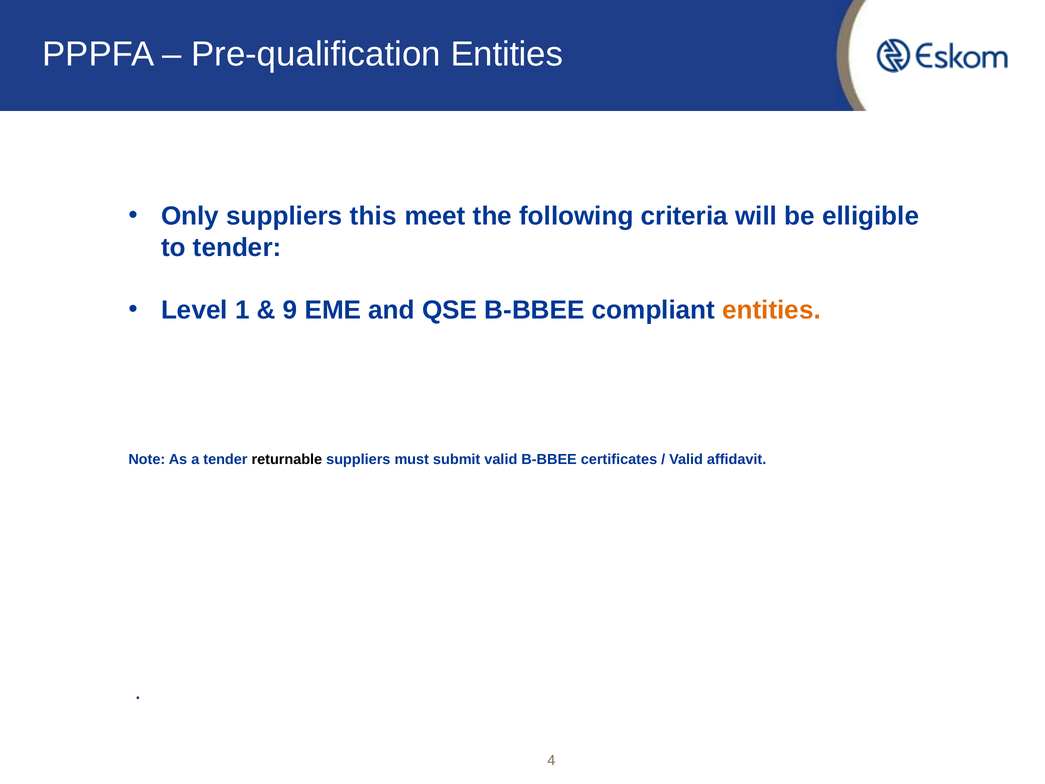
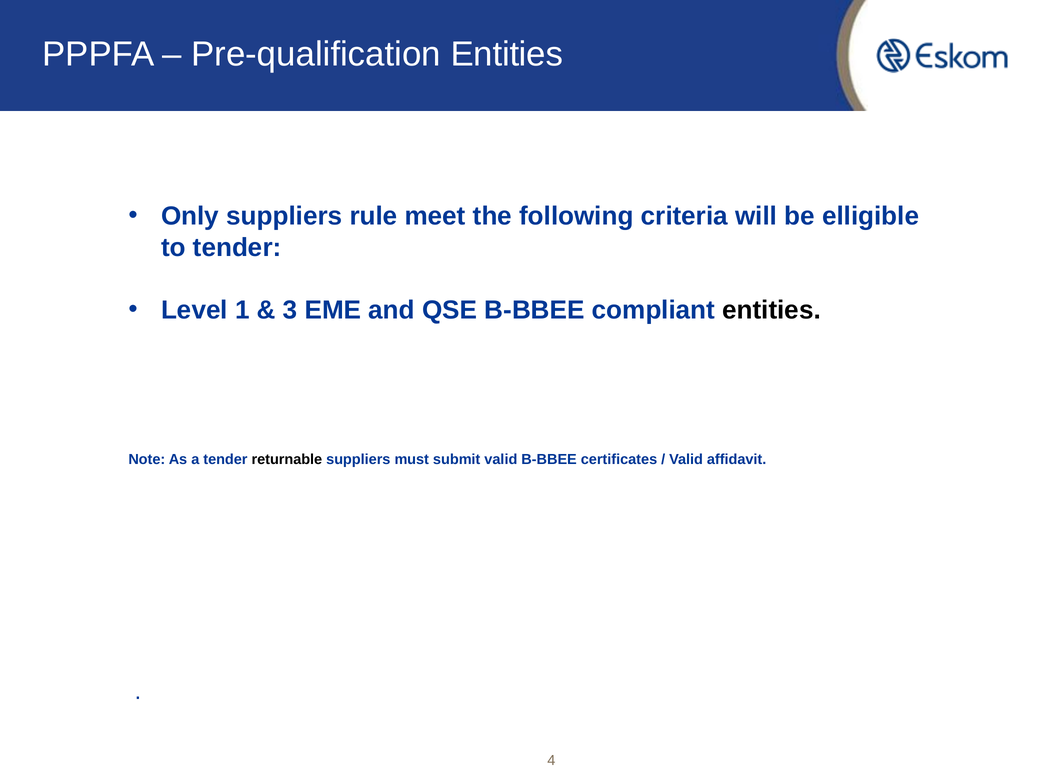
this: this -> rule (373, 216)
9: 9 -> 3 (290, 310)
entities colour: orange -> black (771, 310)
